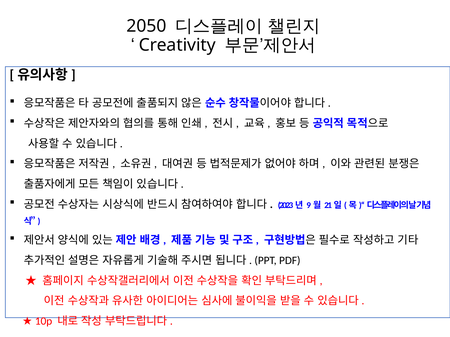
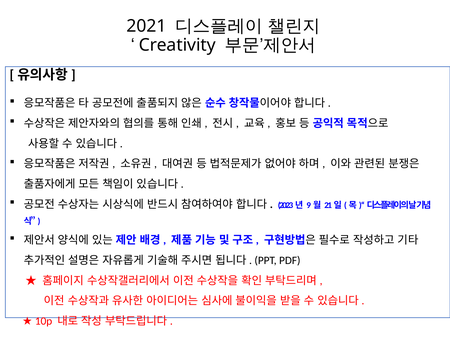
2050: 2050 -> 2021 (146, 26)
